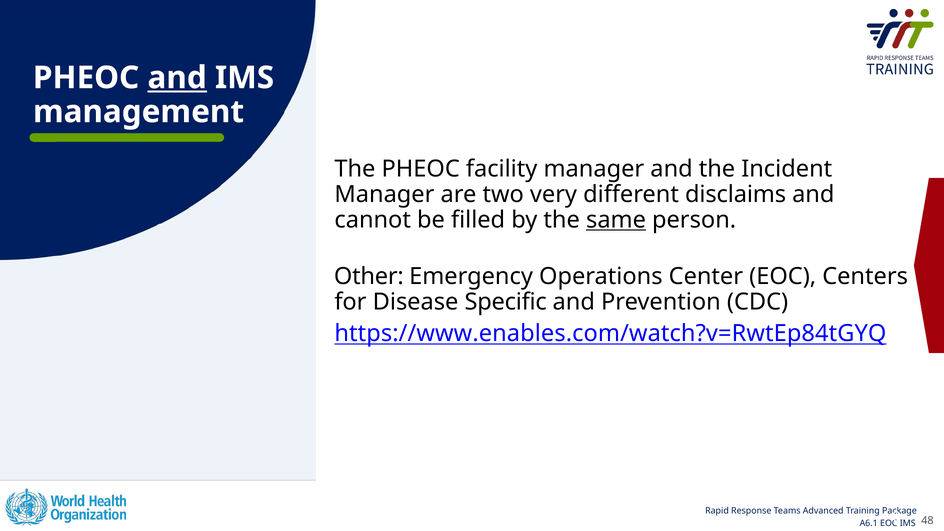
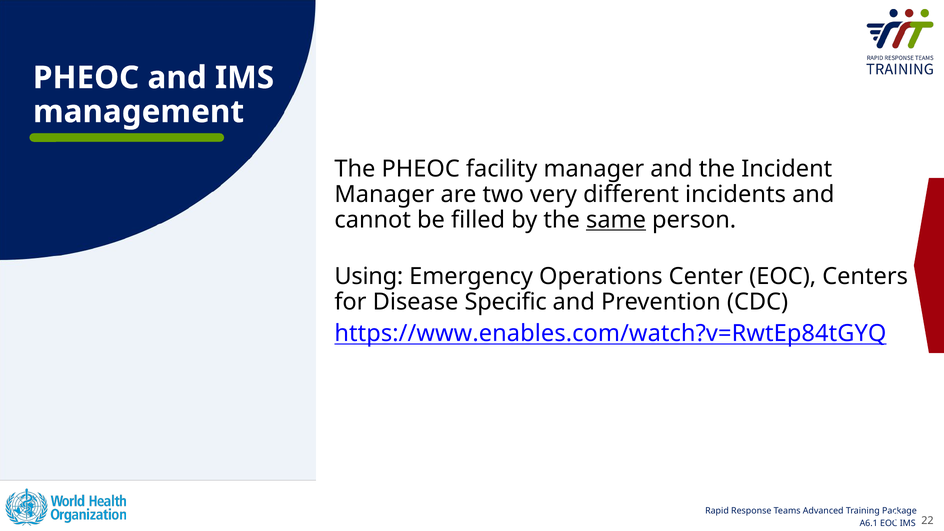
and underline: present -> none (177, 78)
disclaims: disclaims -> incidents (735, 194)
Other: Other -> Using (369, 277)
48: 48 -> 22 (927, 521)
